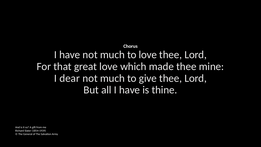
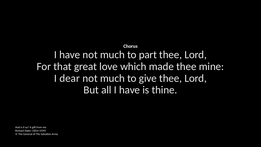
to love: love -> part (148, 55)
